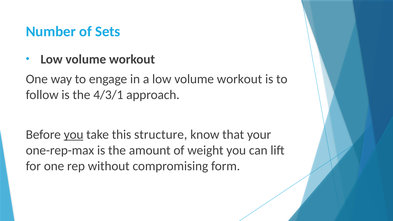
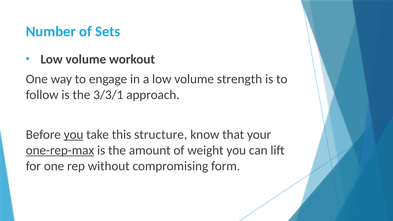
a low volume workout: workout -> strength (240, 79)
4/3/1: 4/3/1 -> 3/3/1 (108, 95)
one-rep-max underline: none -> present (60, 150)
